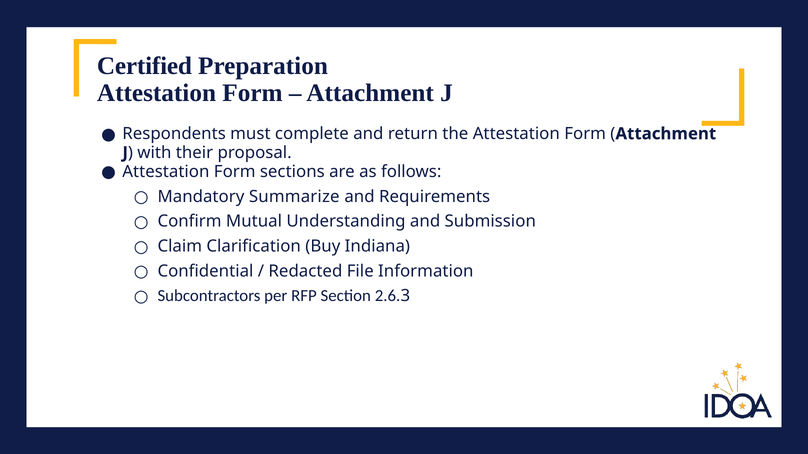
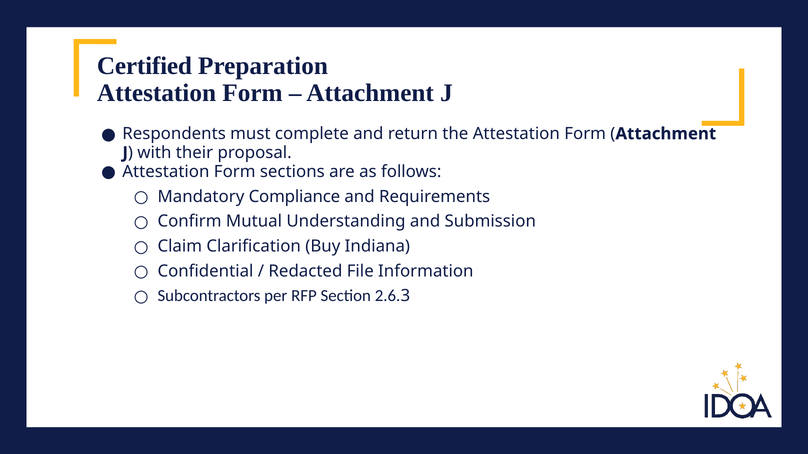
Summarize: Summarize -> Compliance (294, 197)
